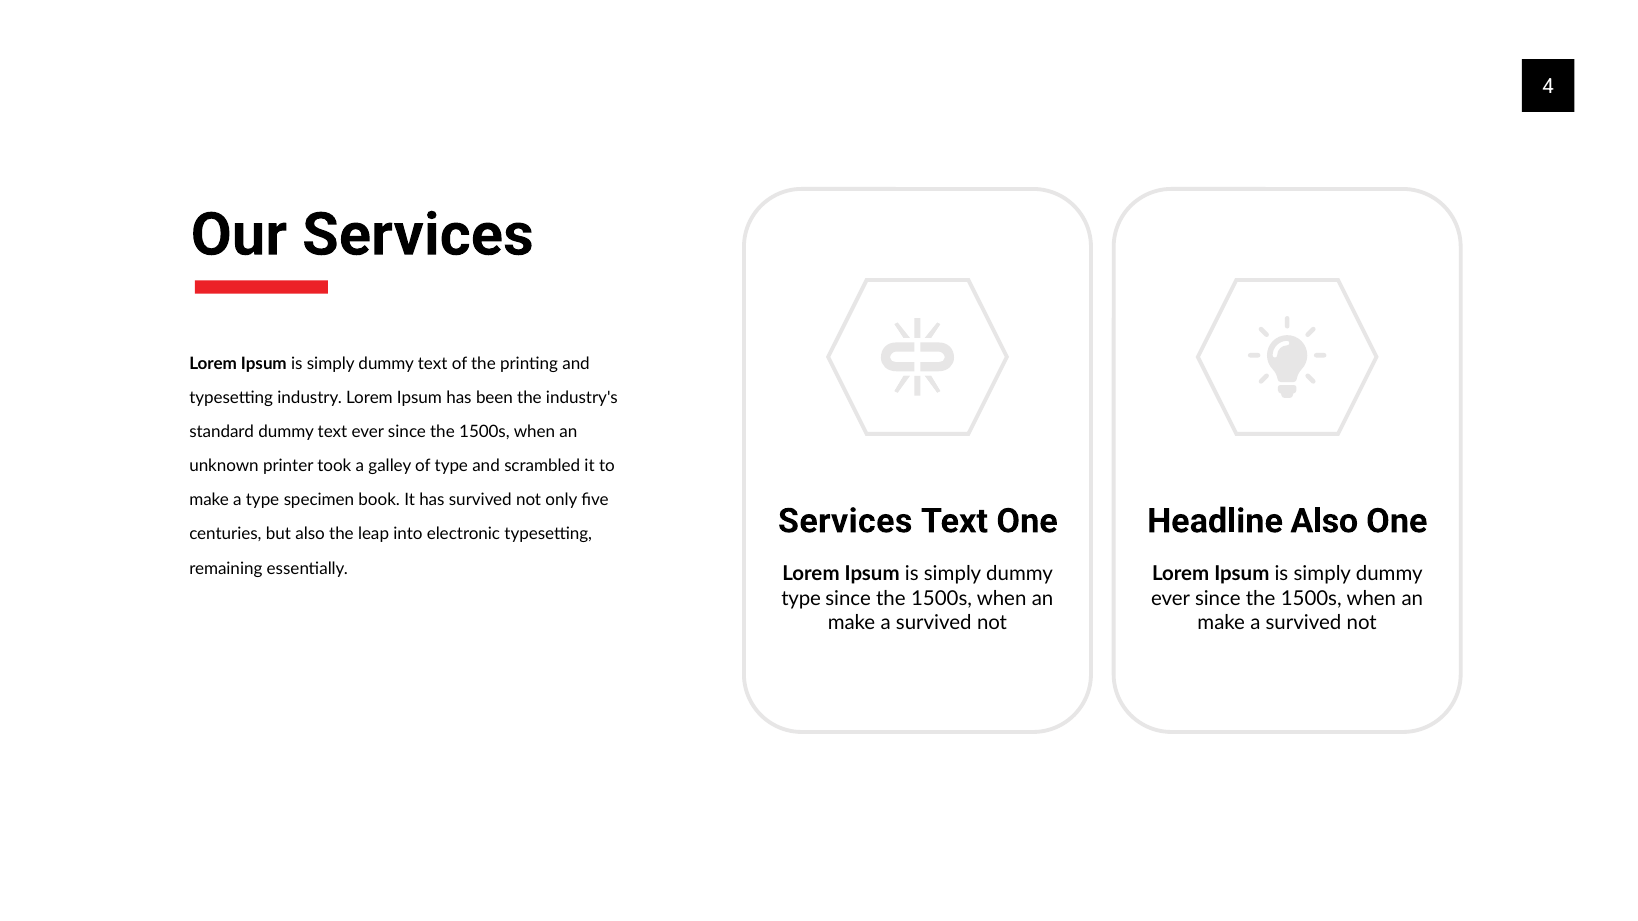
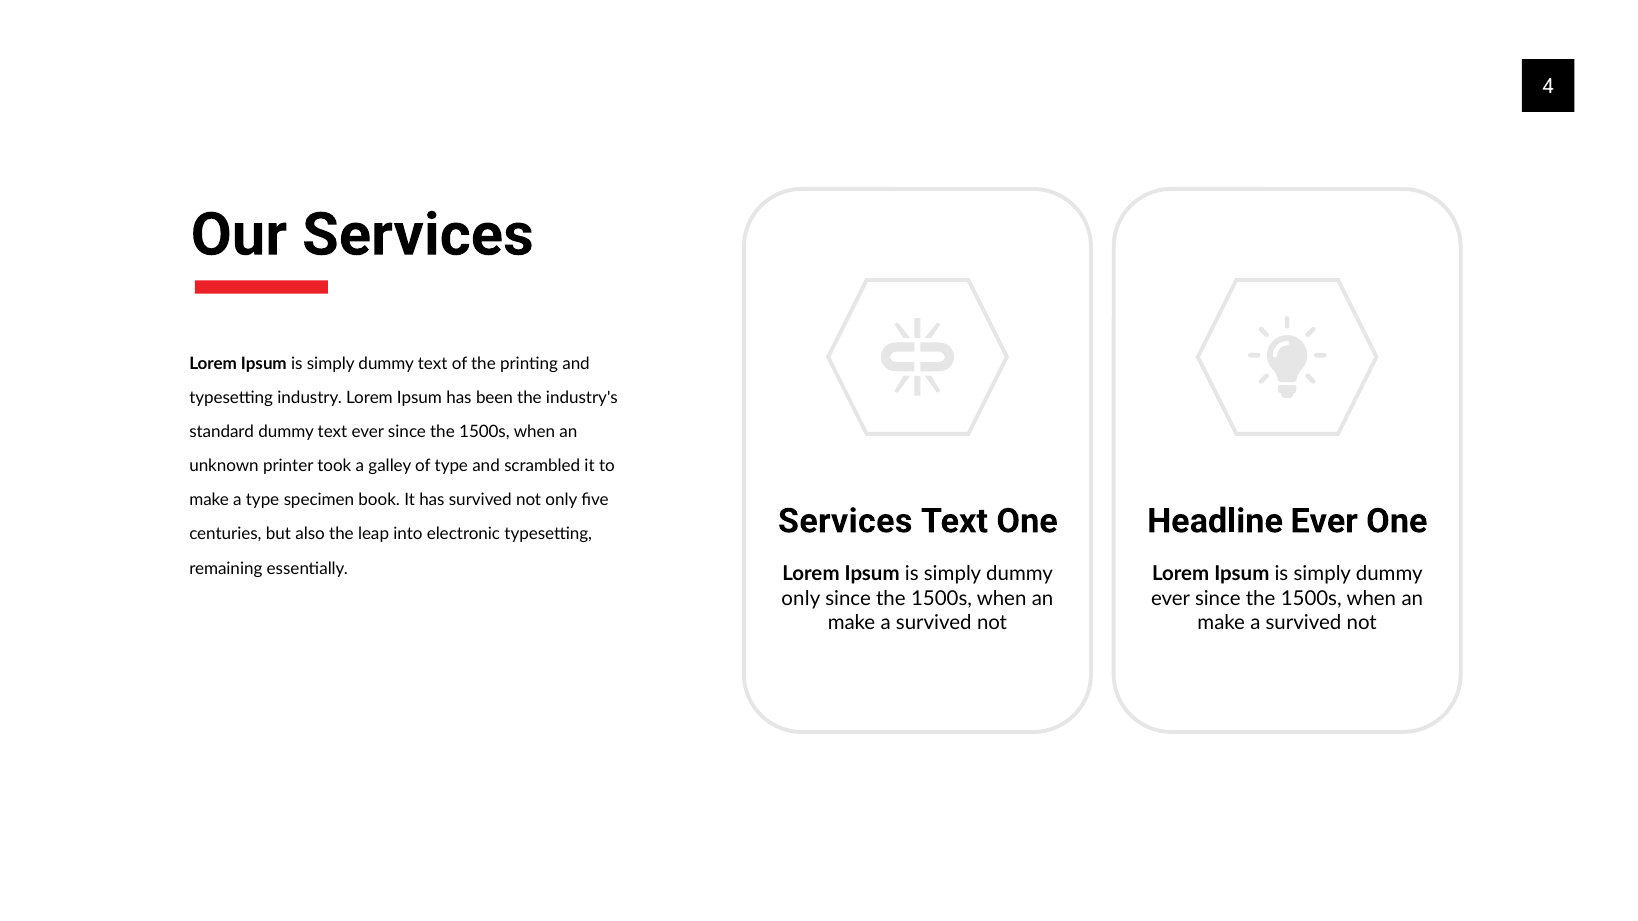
Headline Also: Also -> Ever (1324, 521)
type: type -> only (801, 599)
